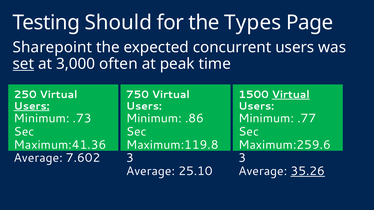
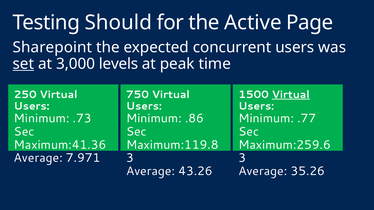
Types: Types -> Active (253, 23)
often: often -> levels (119, 64)
Users underline: present -> none (32, 106)
7.602: 7.602 -> 7.971 (83, 158)
25.10: 25.10 -> 43.26 (195, 171)
35.26 underline: present -> none (308, 171)
